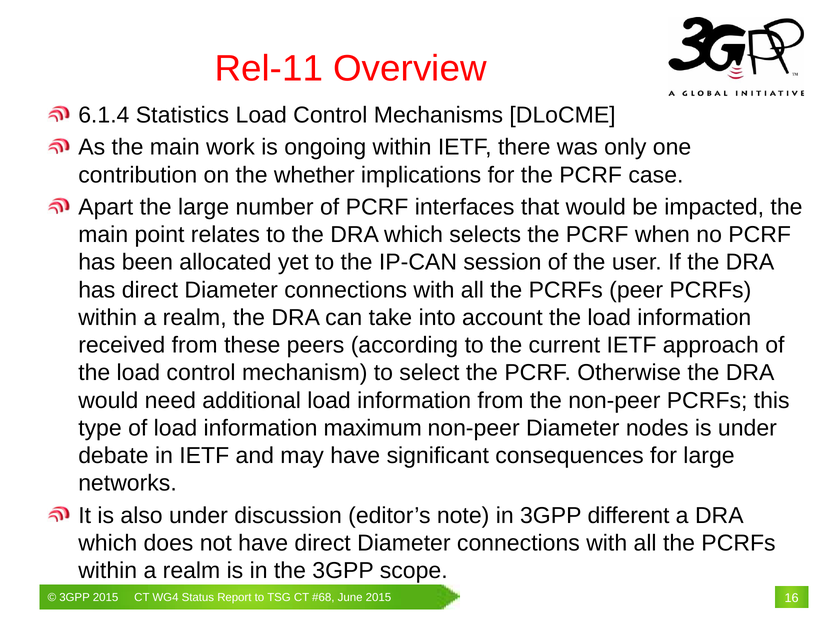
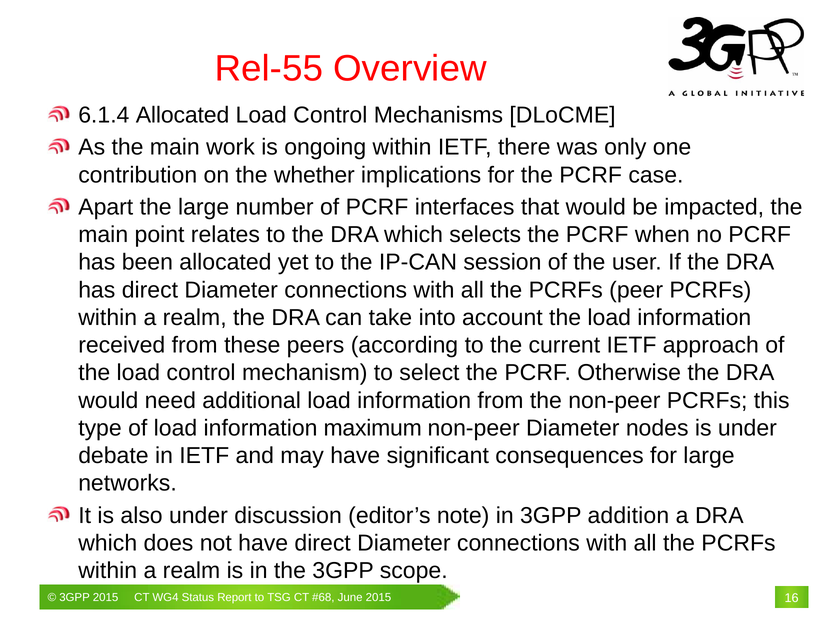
Rel-11: Rel-11 -> Rel-55 (269, 68)
6.1.4 Statistics: Statistics -> Allocated (183, 115)
different: different -> addition (628, 515)
